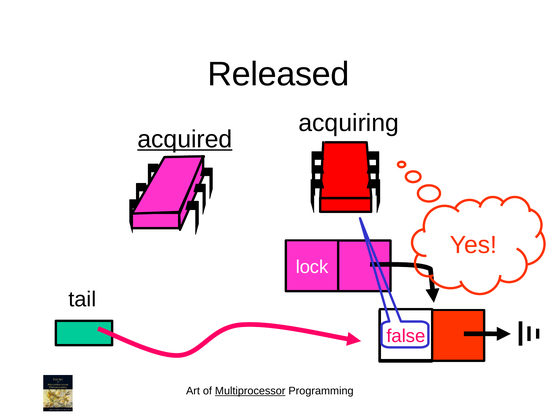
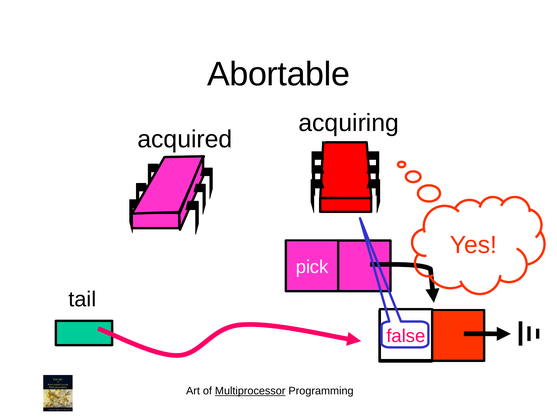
Released: Released -> Abortable (279, 74)
acquired underline: present -> none (185, 139)
lock: lock -> pick (312, 267)
